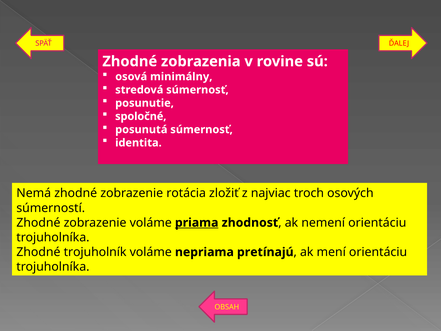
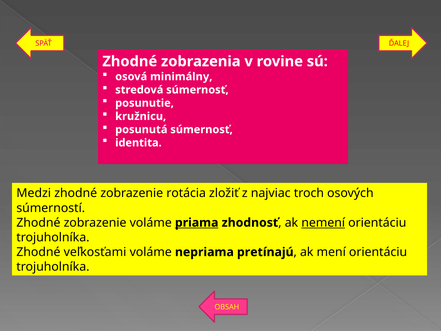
spoločné: spoločné -> kružnicu (141, 116)
Nemá: Nemá -> Medzi (34, 193)
nemení underline: none -> present (323, 223)
trojuholník: trojuholník -> veľkosťami (95, 252)
